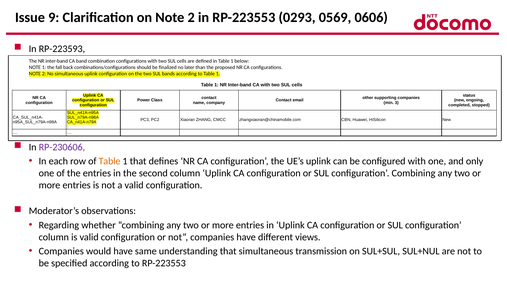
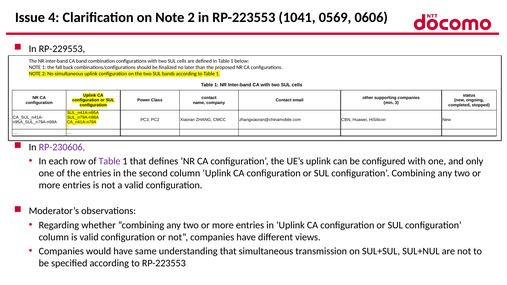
9: 9 -> 4 (54, 18)
0293: 0293 -> 1041 (297, 18)
RP-223593: RP-223593 -> RP-229553 (62, 49)
Table colour: orange -> purple (110, 161)
